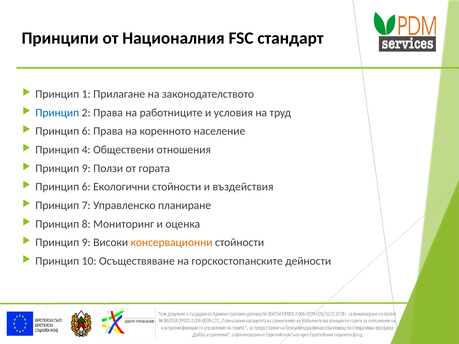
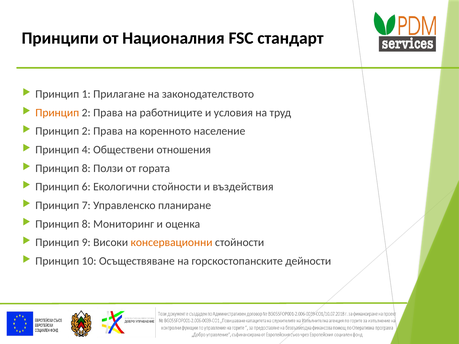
Принцип colour: blue -> orange (57, 113)
6: 6 -> 2 (86, 131)
9: 9 -> 8 (86, 168)
